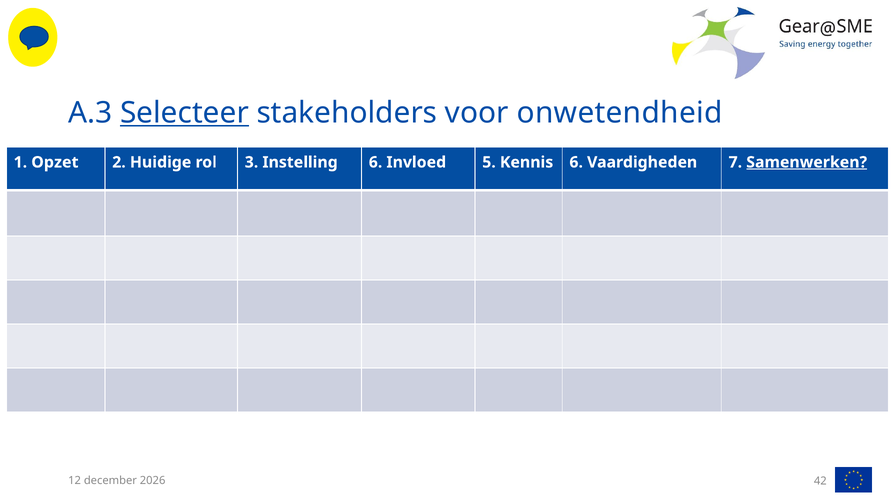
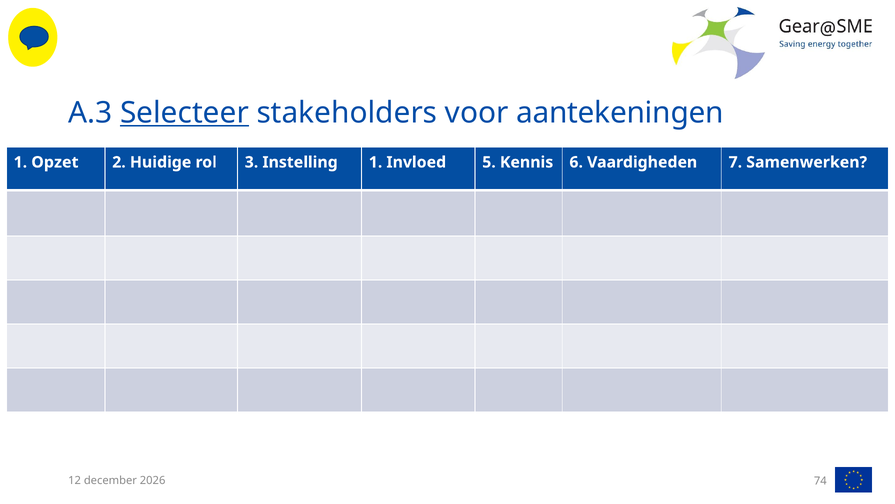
onwetendheid: onwetendheid -> aantekeningen (620, 113)
Instelling 6: 6 -> 1 (376, 162)
Samenwerken underline: present -> none (807, 162)
42: 42 -> 74 (820, 481)
